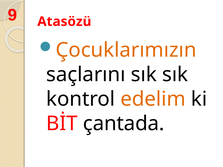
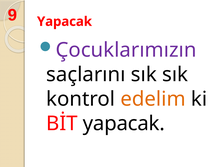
Atasözü: Atasözü -> Yapacak (64, 22)
Çocuklarımızın colour: orange -> purple (126, 50)
BİT çantada: çantada -> yapacak (124, 124)
